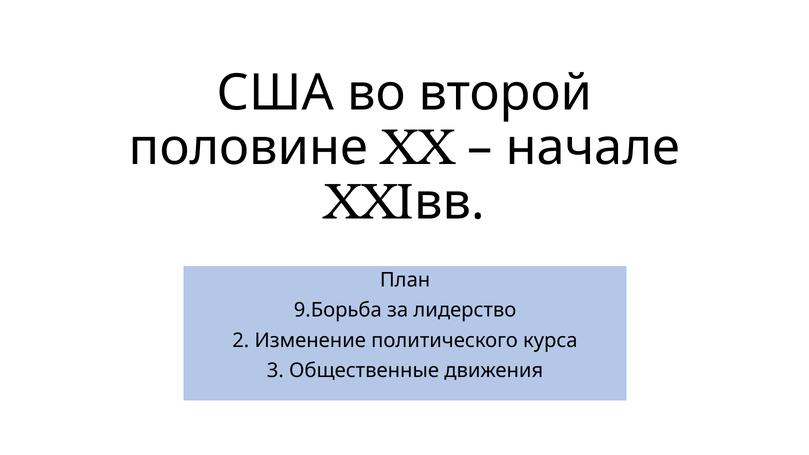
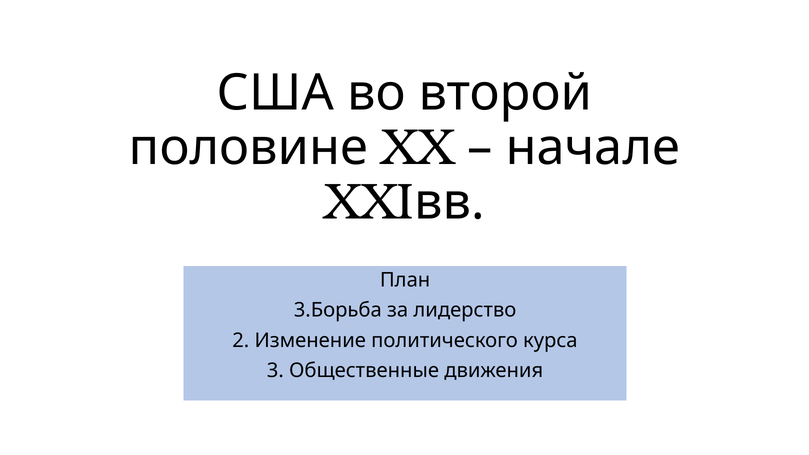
9.Борьба: 9.Борьба -> 3.Борьба (338, 310)
